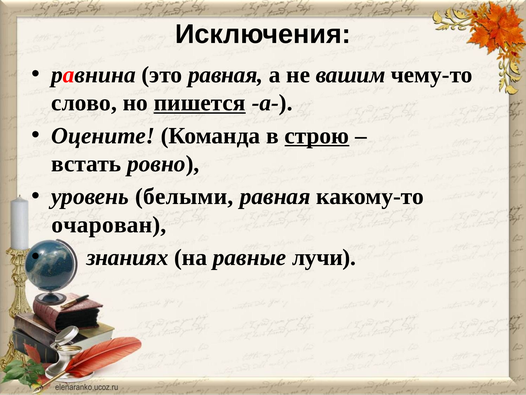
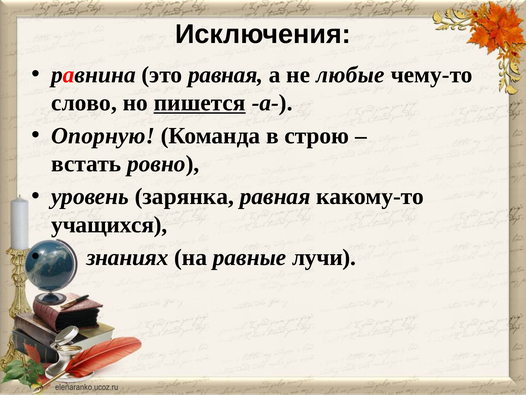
вашим: вашим -> любые (350, 75)
Оцените: Оцените -> Опорную (103, 136)
строю underline: present -> none (317, 136)
белыми: белыми -> зарянка (184, 196)
очарован: очарован -> учащихся (109, 224)
